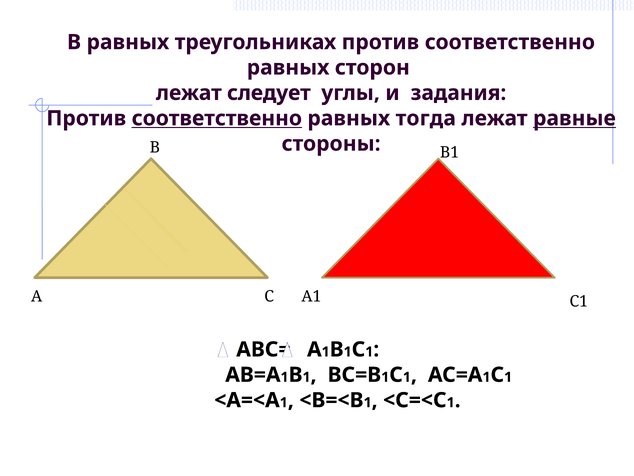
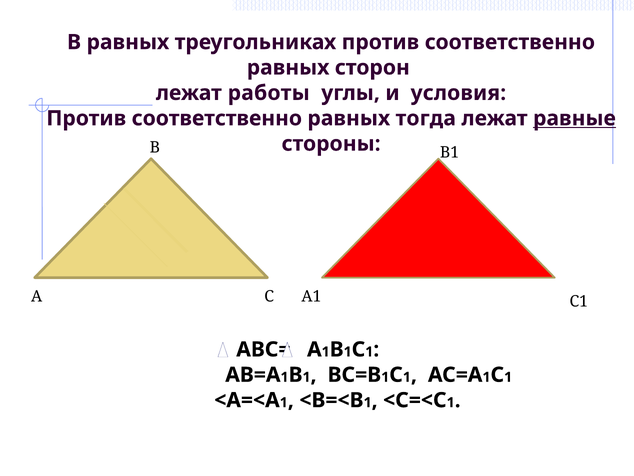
следует: следует -> работы (269, 93)
задания: задания -> условия (458, 93)
соответственно underline: present -> none (217, 118)
